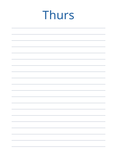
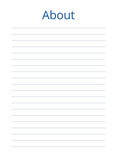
Thurs: Thurs -> About (59, 15)
